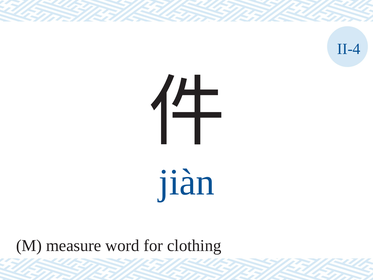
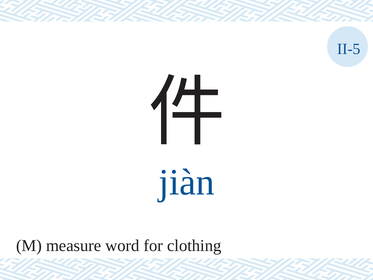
II-4: II-4 -> II-5 (349, 49)
